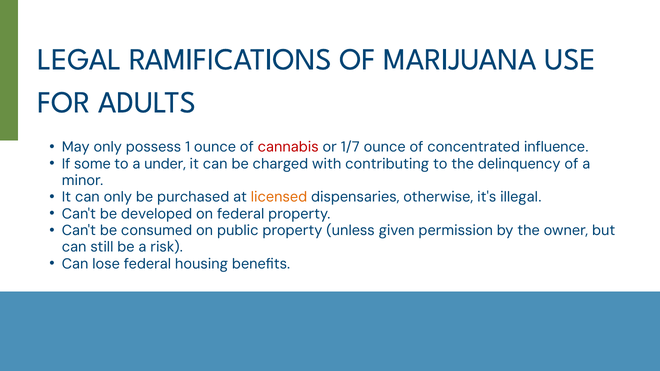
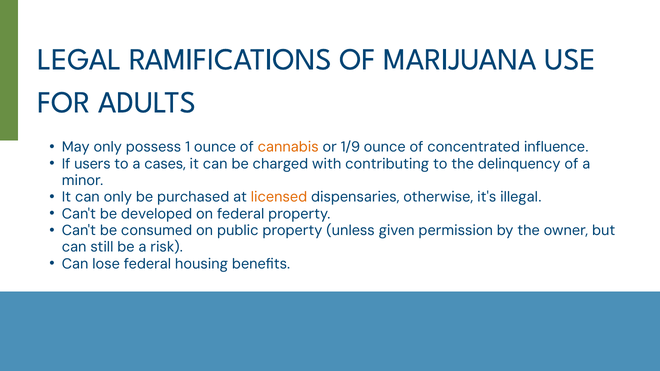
cannabis colour: red -> orange (288, 147)
1/7: 1/7 -> 1/9 (350, 147)
some: some -> users (92, 164)
under: under -> cases (165, 164)
